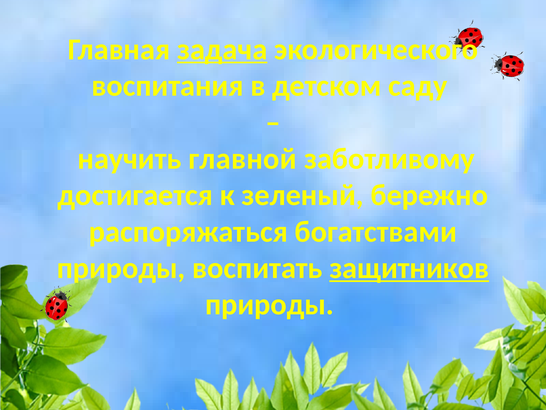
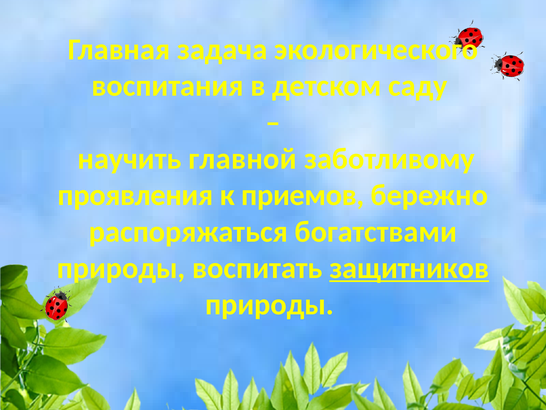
задача underline: present -> none (222, 49)
достигается: достигается -> проявления (135, 195)
зеленый: зеленый -> приемов (303, 195)
